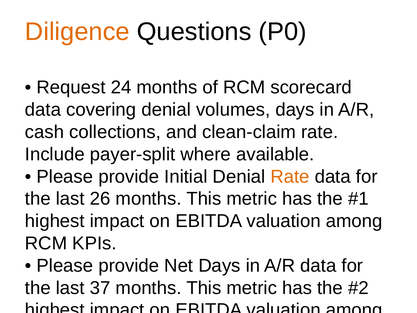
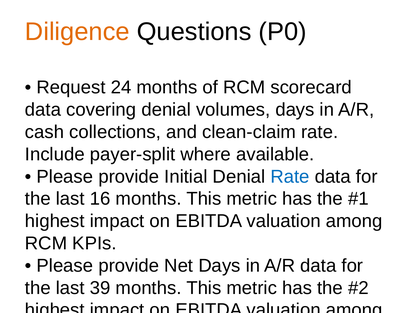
Rate colour: orange -> blue (290, 176)
26: 26 -> 16 (100, 199)
37: 37 -> 39 (100, 288)
